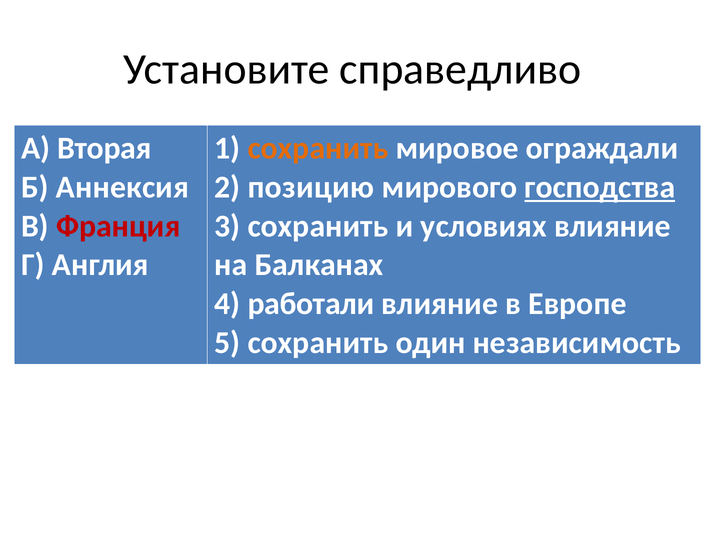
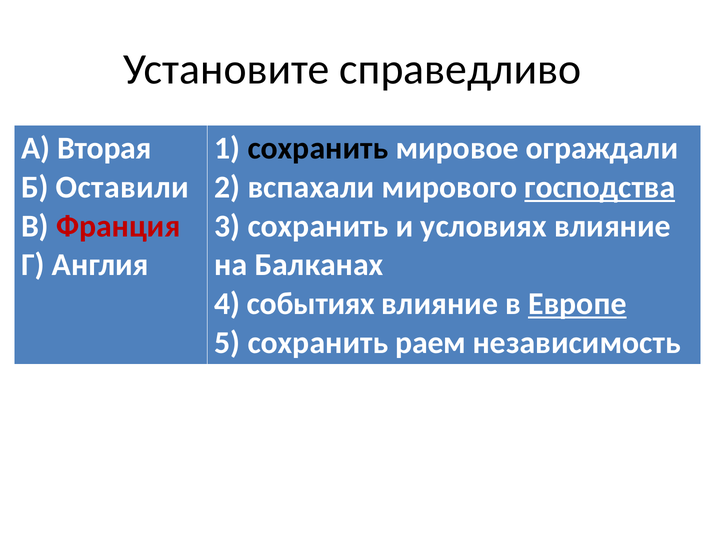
сохранить colour: orange -> black (318, 148)
Аннексия: Аннексия -> Оставили (122, 187)
позицию: позицию -> вспахали (311, 187)
работали: работали -> событиях (311, 304)
Европе underline: none -> present (577, 304)
один: один -> раем (431, 343)
